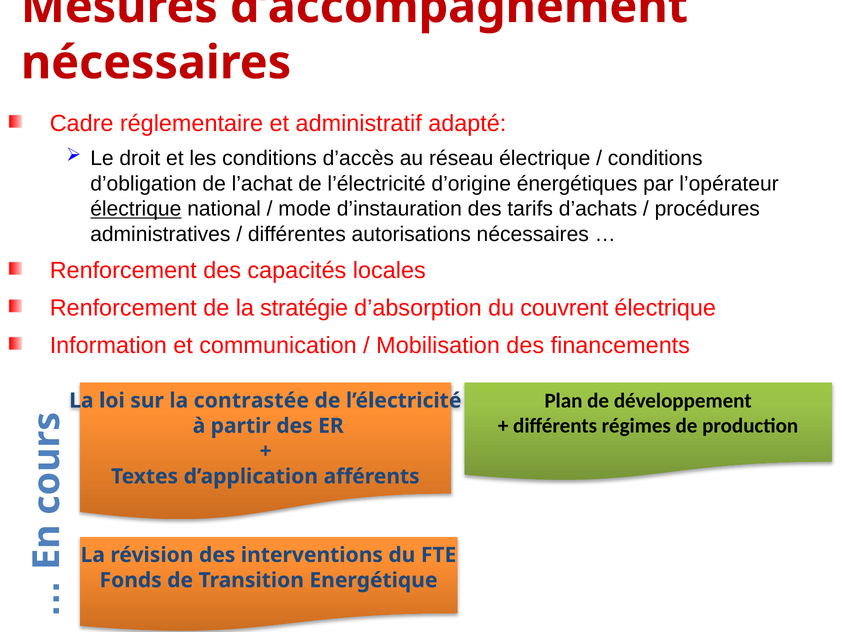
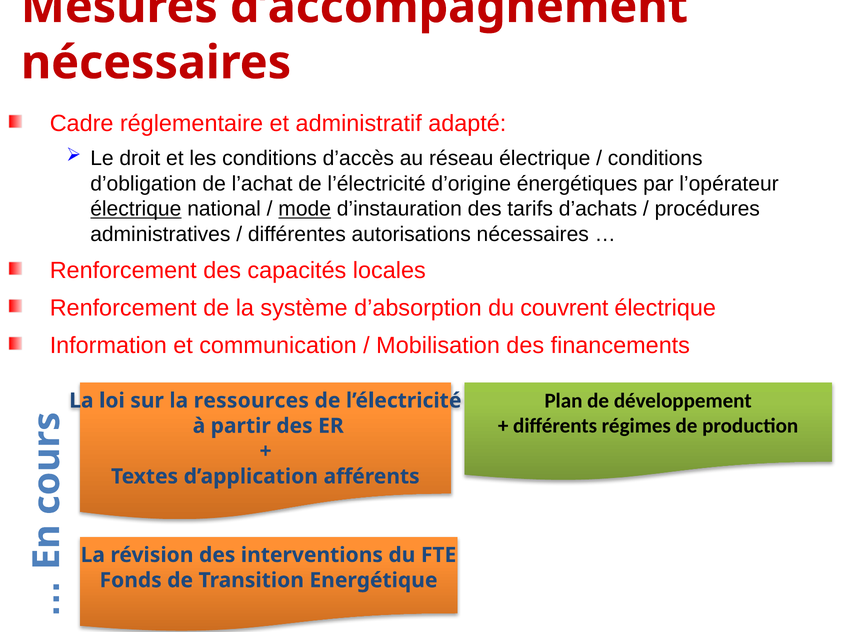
mode underline: none -> present (305, 209)
stratégie: stratégie -> système (304, 308)
contrastée: contrastée -> ressources (251, 400)
